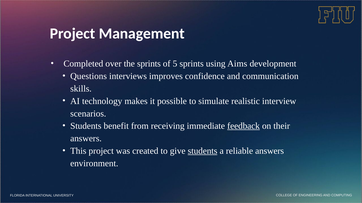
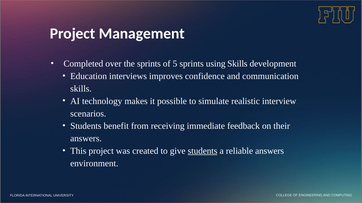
using Aims: Aims -> Skills (237, 64)
Questions: Questions -> Education (89, 76)
feedback underline: present -> none (244, 126)
